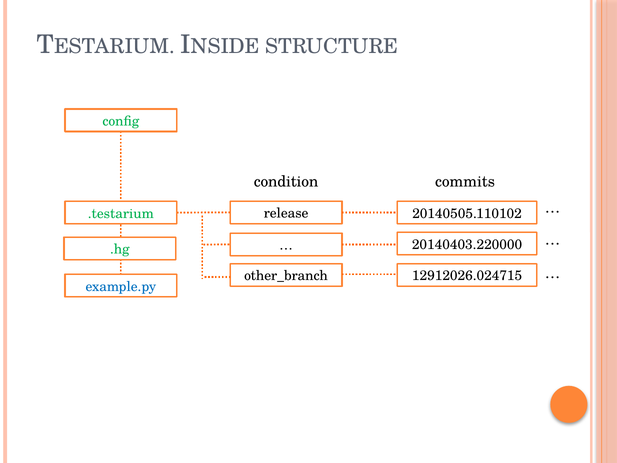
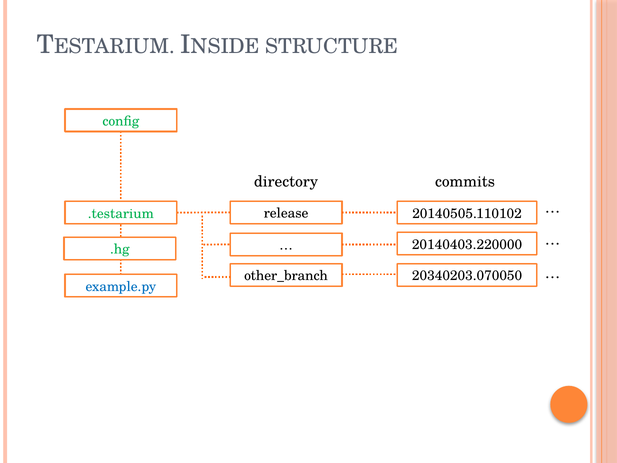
condition: condition -> directory (286, 182)
12912026.024715: 12912026.024715 -> 20340203.070050 (467, 276)
